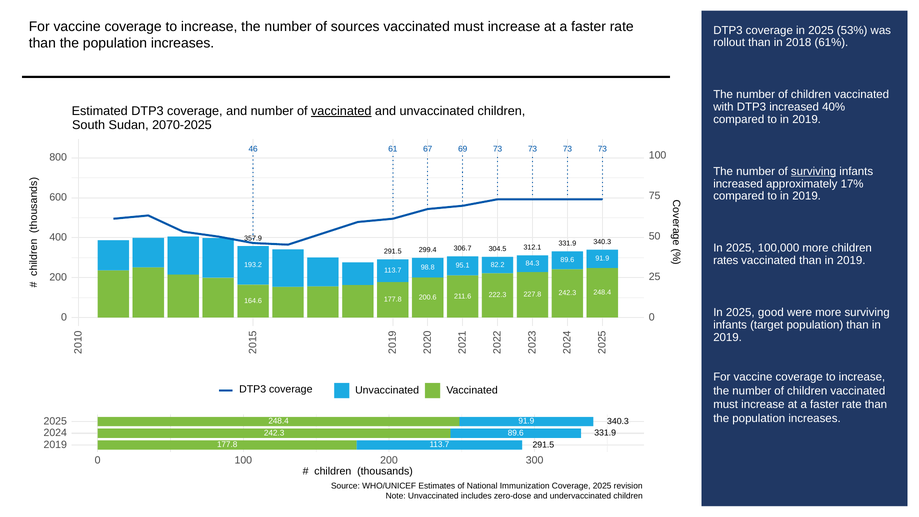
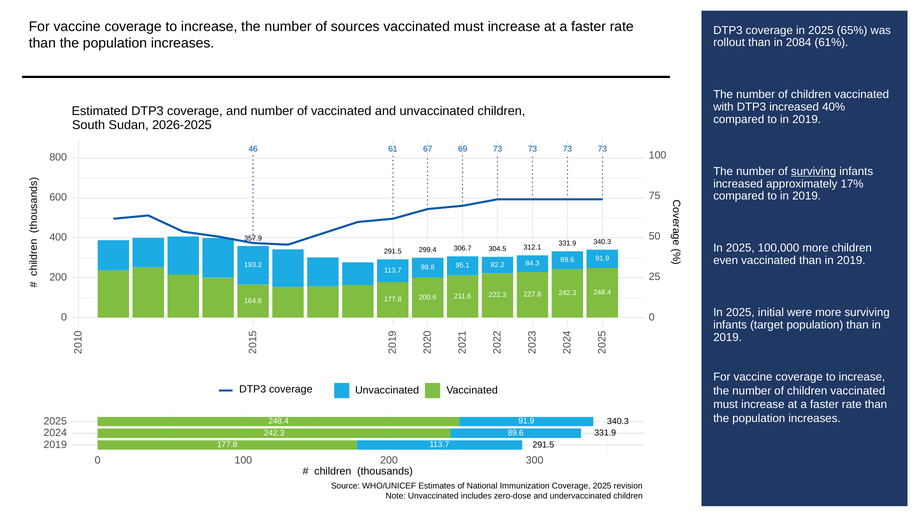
53%: 53% -> 65% (852, 30)
2018: 2018 -> 2084 (799, 43)
vaccinated underline: present -> none (341, 111)
2070-2025: 2070-2025 -> 2026-2025 (182, 125)
rates: rates -> even (726, 260)
good: good -> initial (771, 312)
